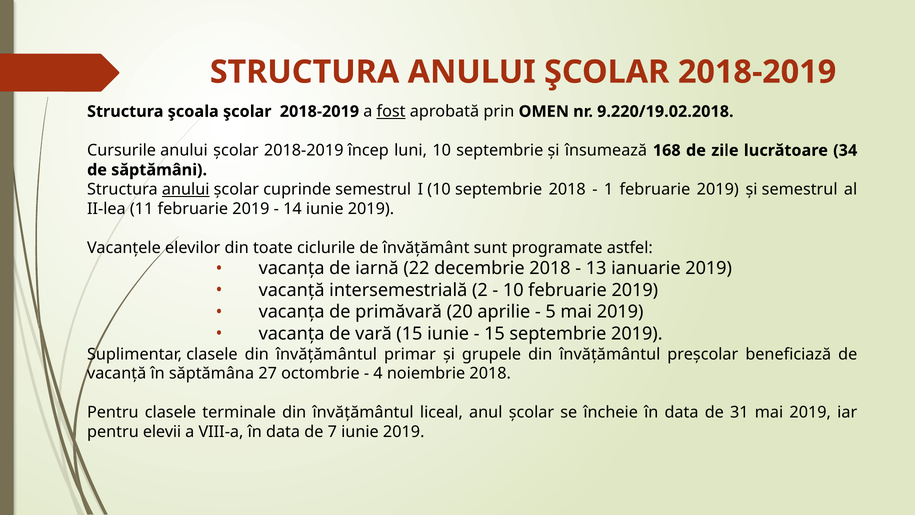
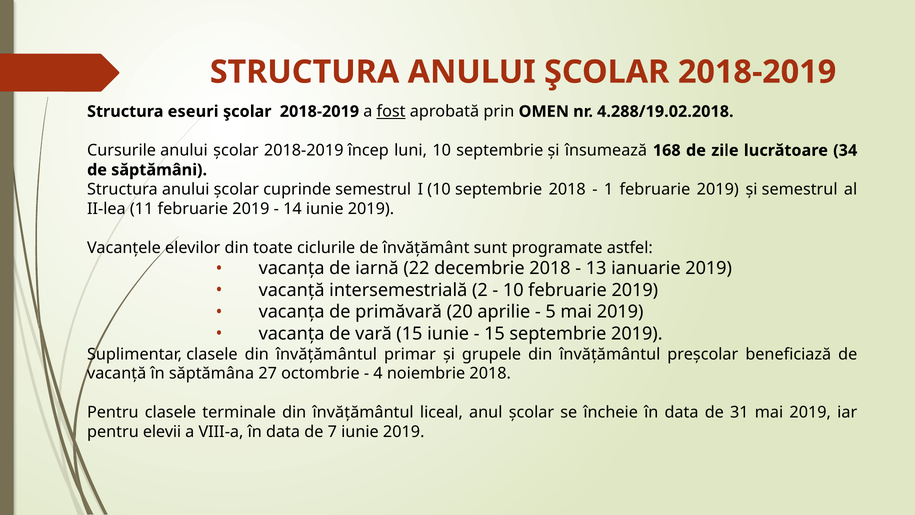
şcoala: şcoala -> eseuri (193, 111)
9.220/19.02.2018: 9.220/19.02.2018 -> 4.288/19.02.2018 (665, 111)
anului underline: present -> none (186, 189)
